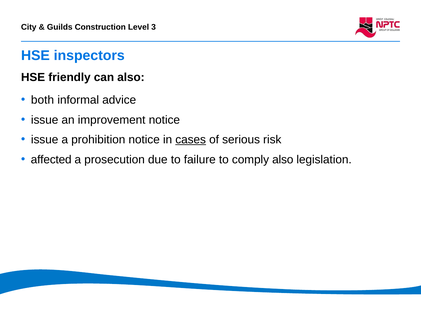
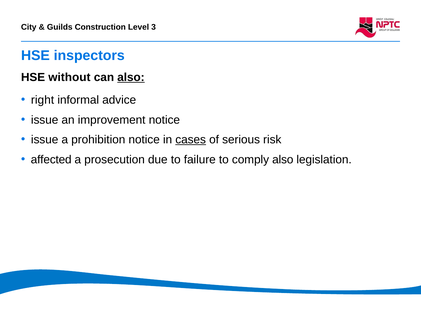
friendly: friendly -> without (69, 77)
also underline: none -> present (131, 77)
both: both -> right (43, 100)
